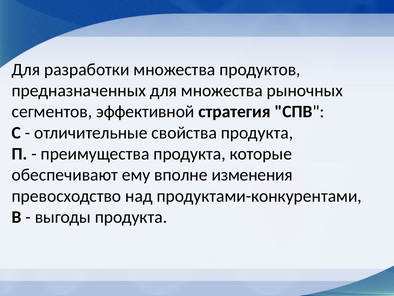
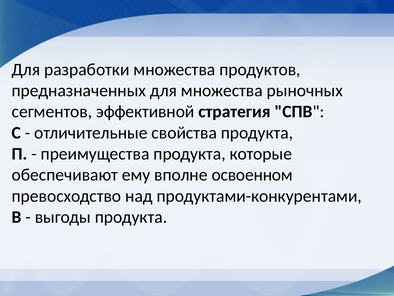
изменения: изменения -> освоенном (252, 175)
